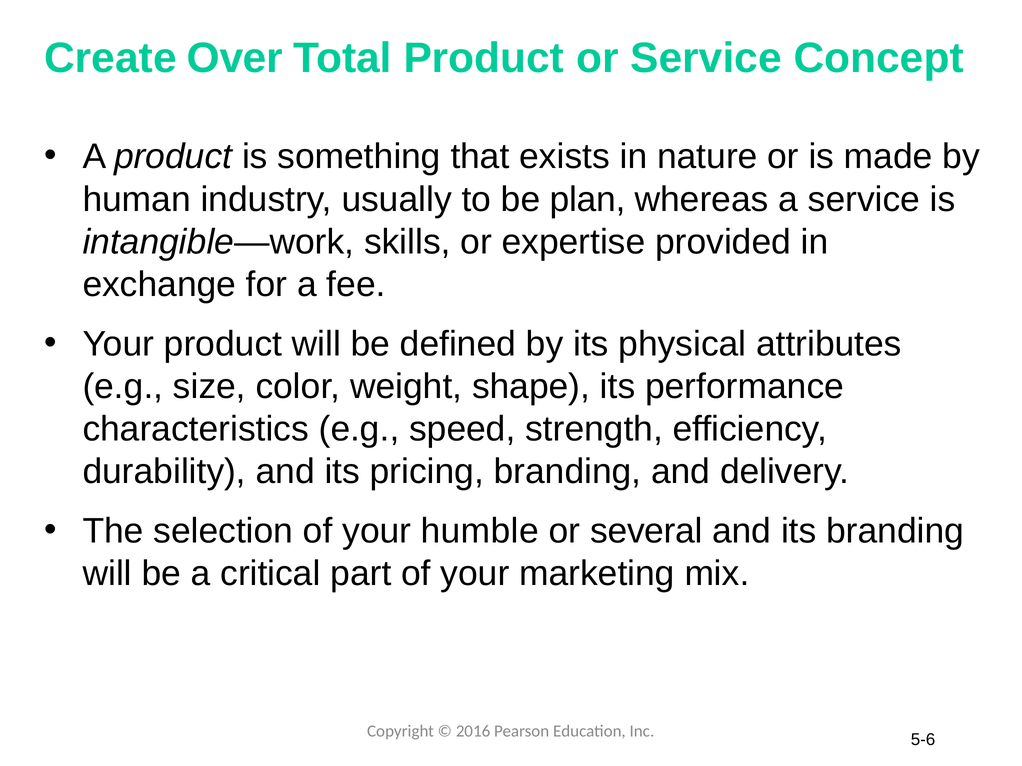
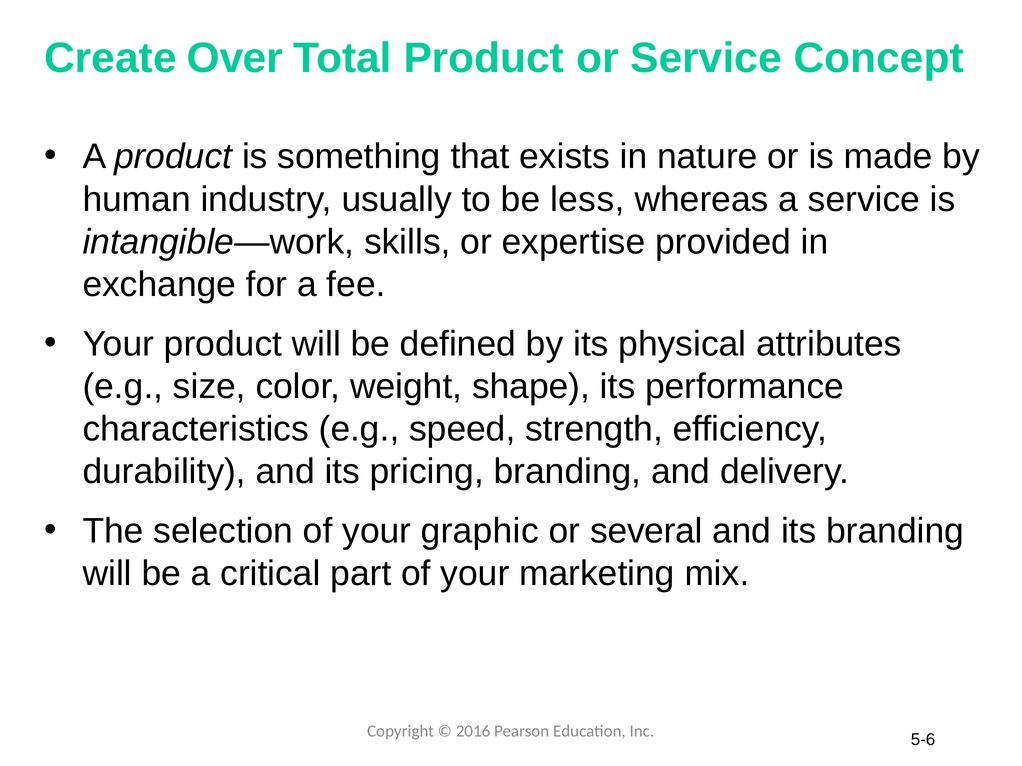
plan: plan -> less (587, 199)
humble: humble -> graphic (480, 531)
